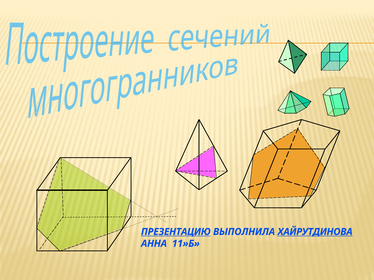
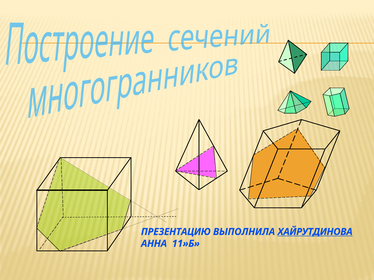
ПРЕЗЕНТАЦИЮ underline: present -> none (176, 232)
